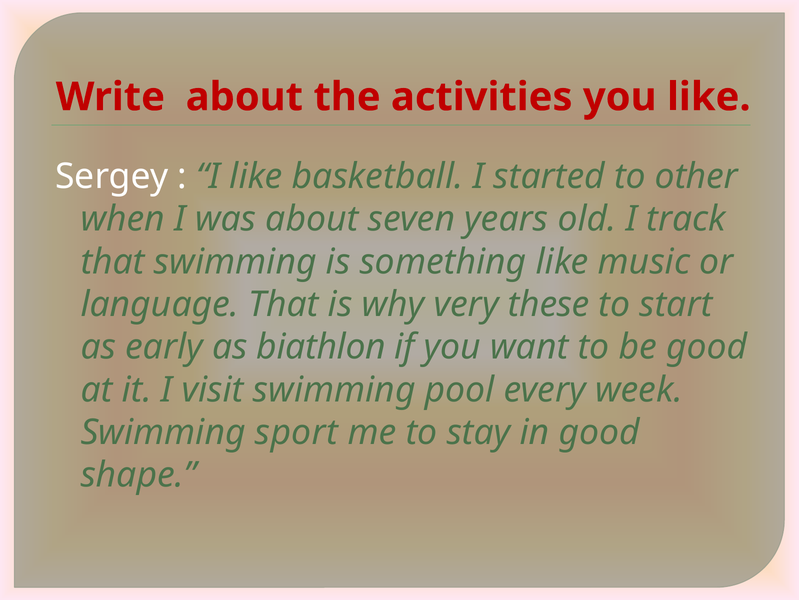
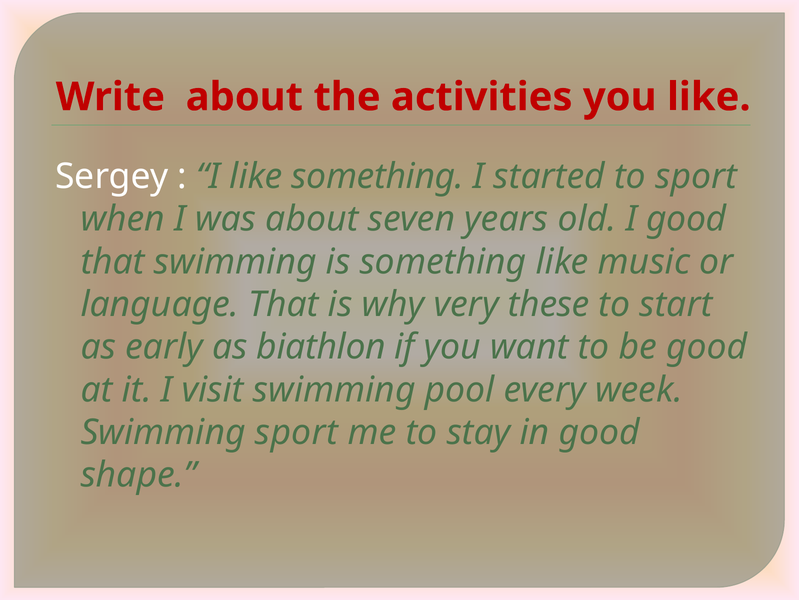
like basketball: basketball -> something (378, 176)
to other: other -> sport (696, 176)
I track: track -> good (686, 219)
